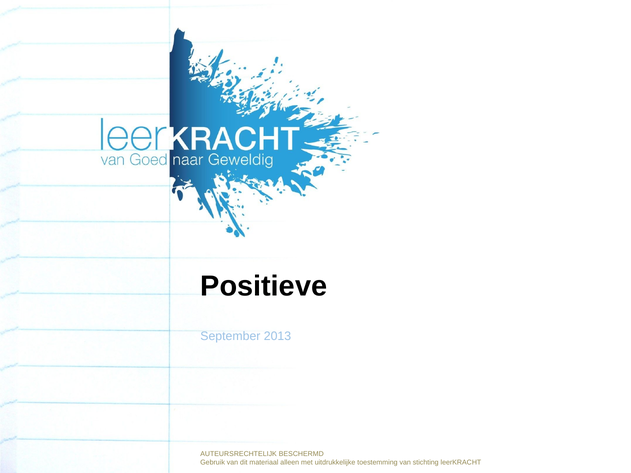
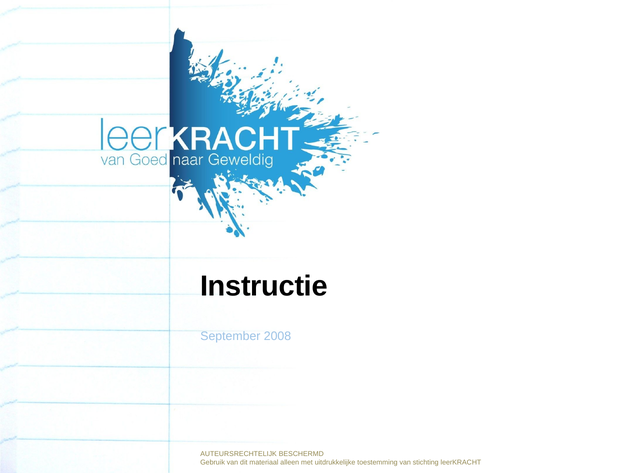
Positieve: Positieve -> Instructie (264, 287)
2013: 2013 -> 2008 (277, 337)
